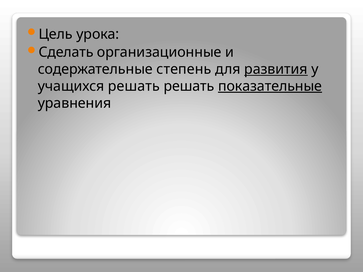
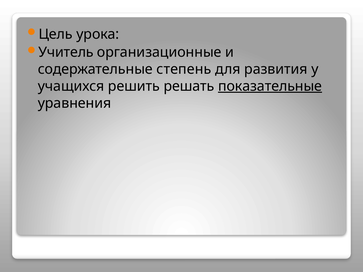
Сделать: Сделать -> Учитель (66, 52)
развития underline: present -> none (276, 69)
учащихся решать: решать -> решить (134, 86)
